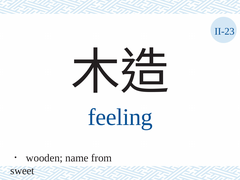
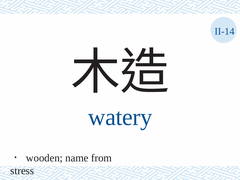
II-23: II-23 -> II-14 (224, 31)
feeling: feeling -> watery (120, 117)
sweet: sweet -> stress (22, 171)
